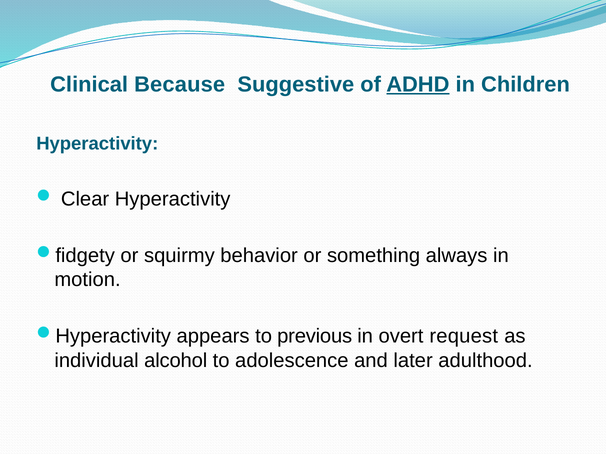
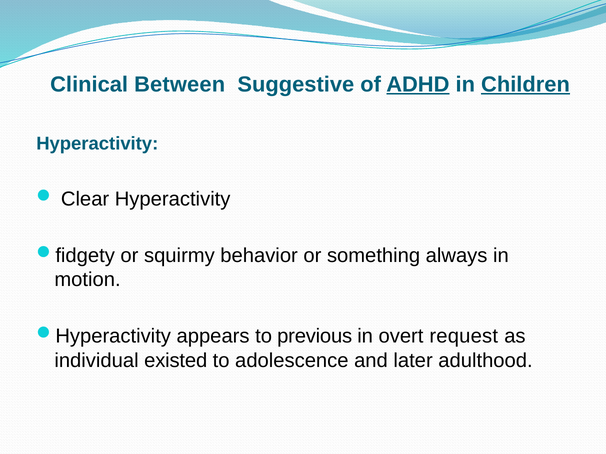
Because: Because -> Between (180, 85)
Children underline: none -> present (525, 85)
alcohol: alcohol -> existed (176, 361)
